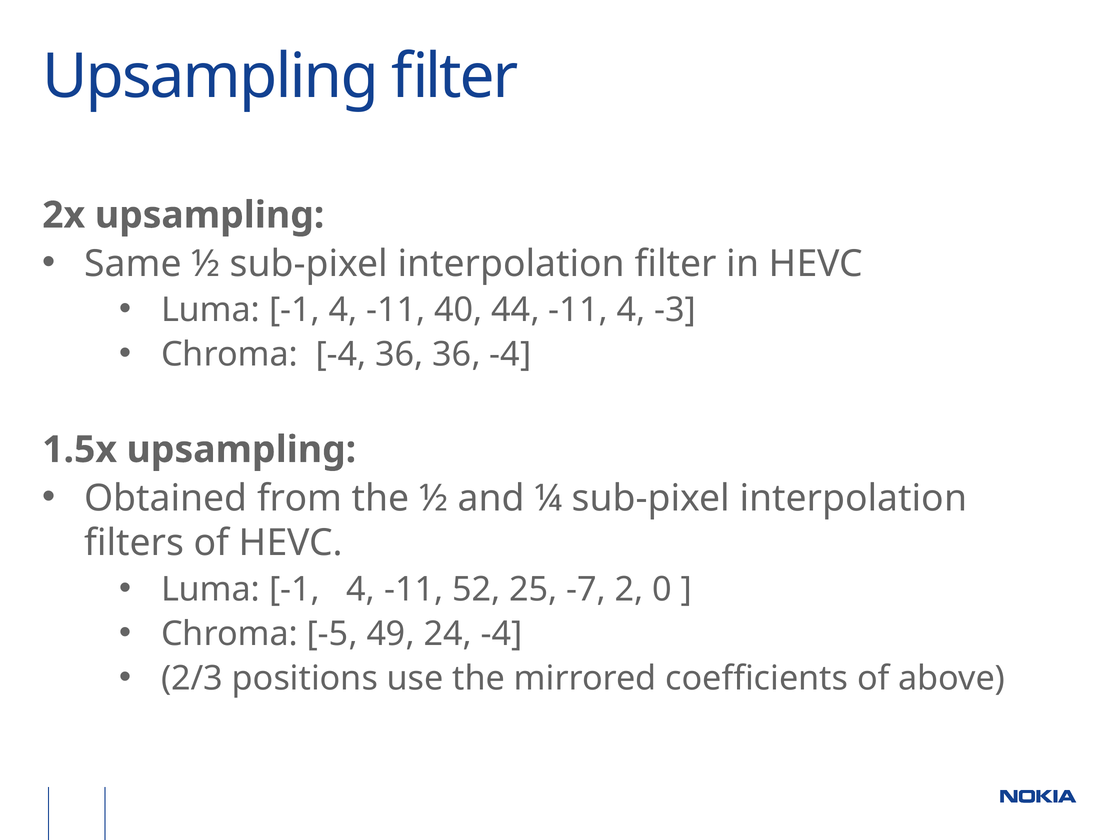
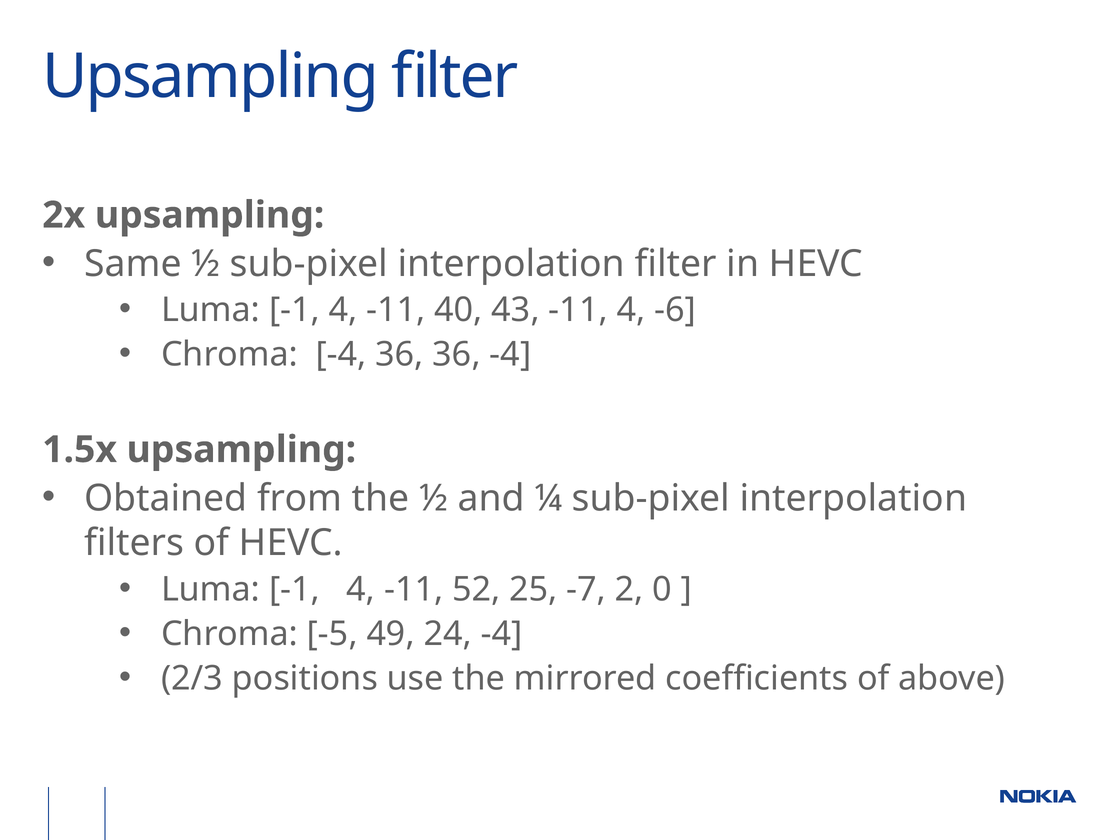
44: 44 -> 43 (516, 310)
-3: -3 -> -6 (675, 310)
